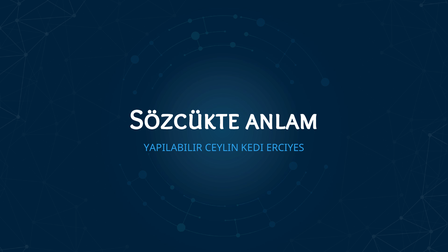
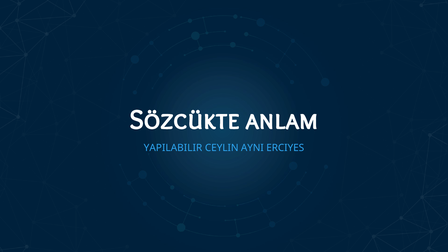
KEDI: KEDI -> AYNI (252, 148)
